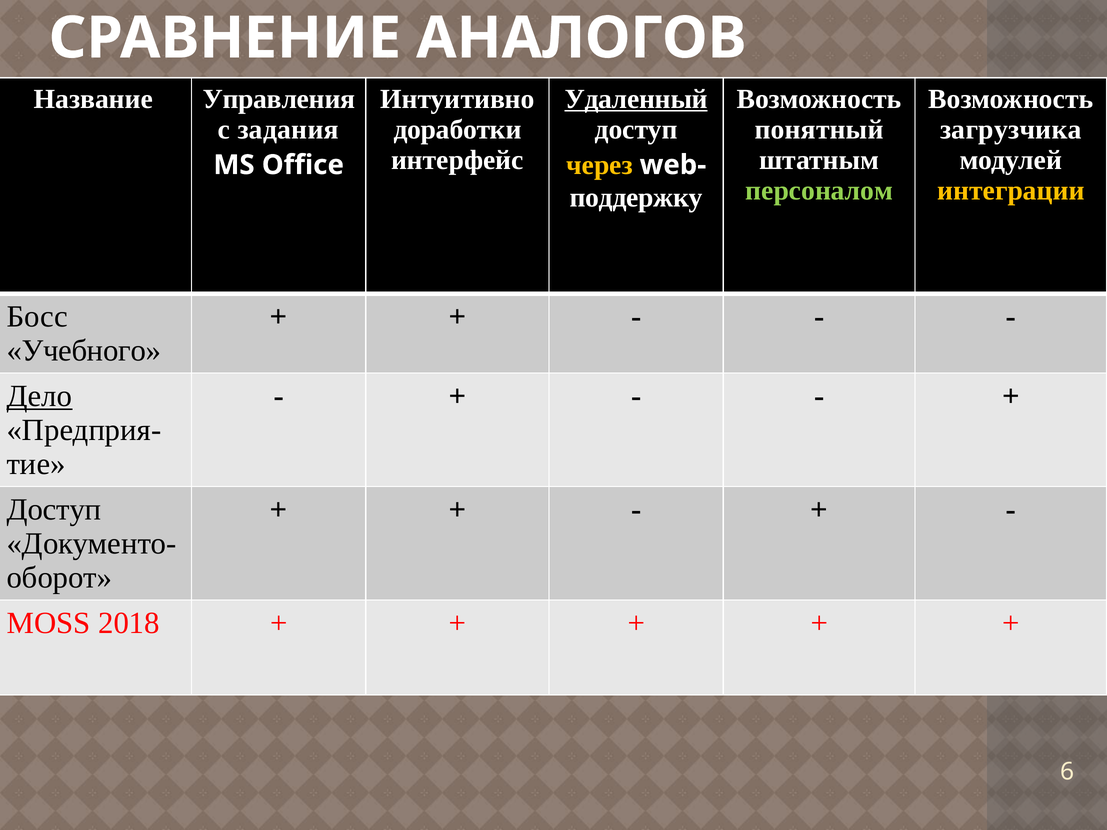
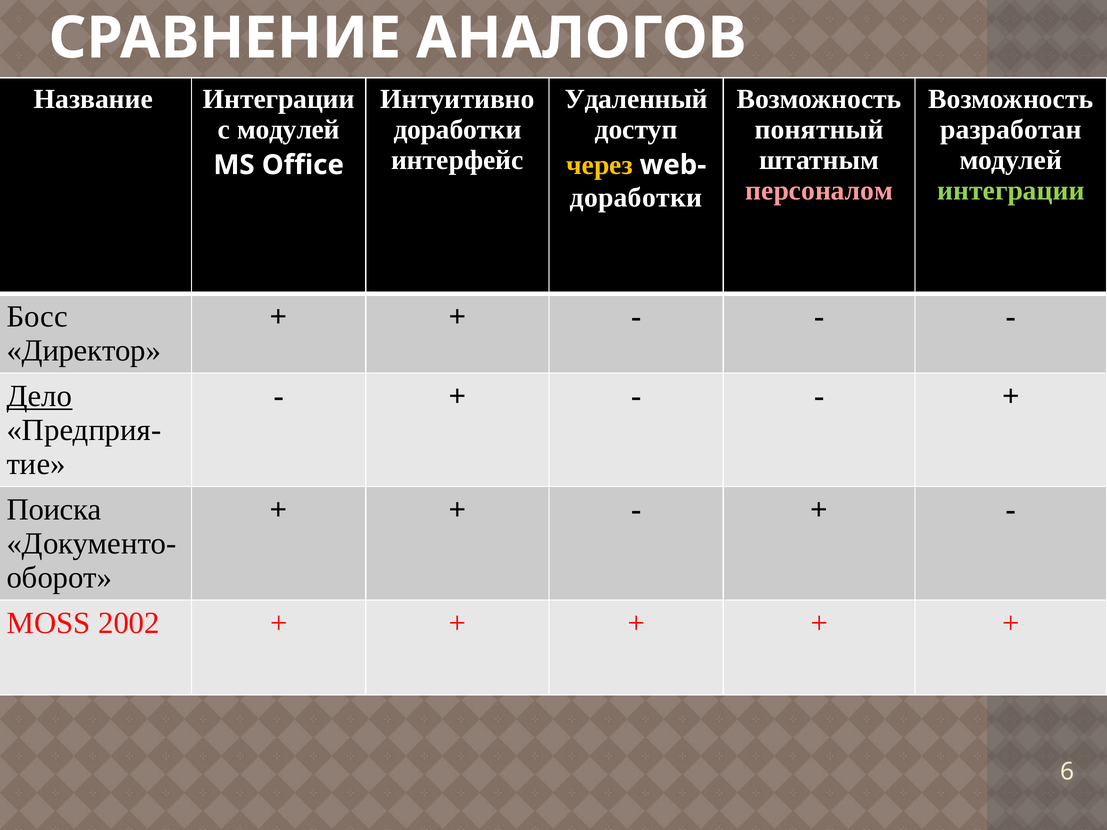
Название Управления: Управления -> Интеграции (279, 99)
Удаленный underline: present -> none (636, 99)
с задания: задания -> модулей (288, 130)
загрузчика: загрузчика -> разработан (1011, 130)
персоналом colour: light green -> pink (819, 191)
интеграции colour: yellow -> light green (1011, 191)
поддержку: поддержку -> доработки (636, 198)
Учебного: Учебного -> Директор (84, 351)
Доступ: Доступ -> Поиска (54, 510)
2018: 2018 -> 2002 (129, 623)
